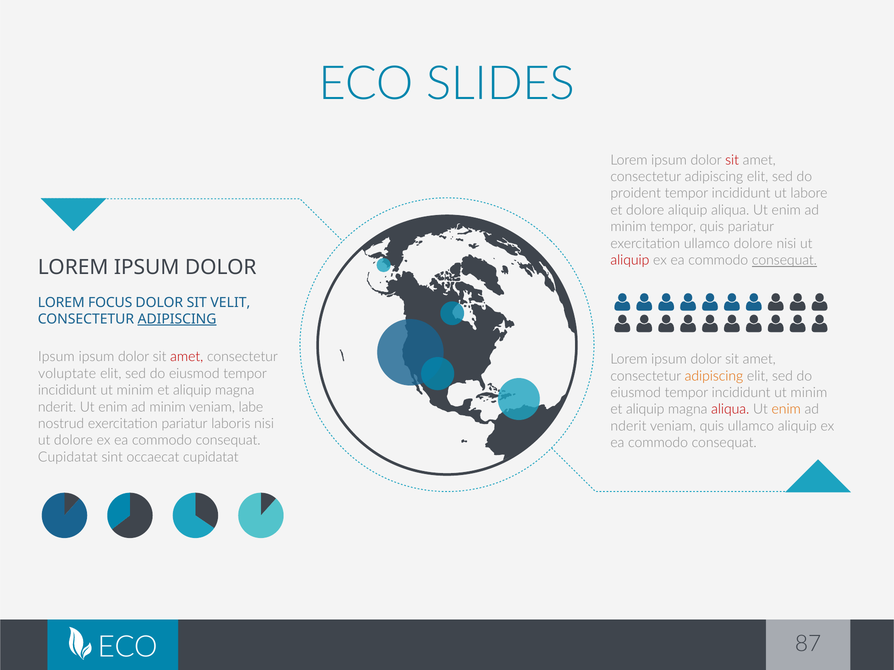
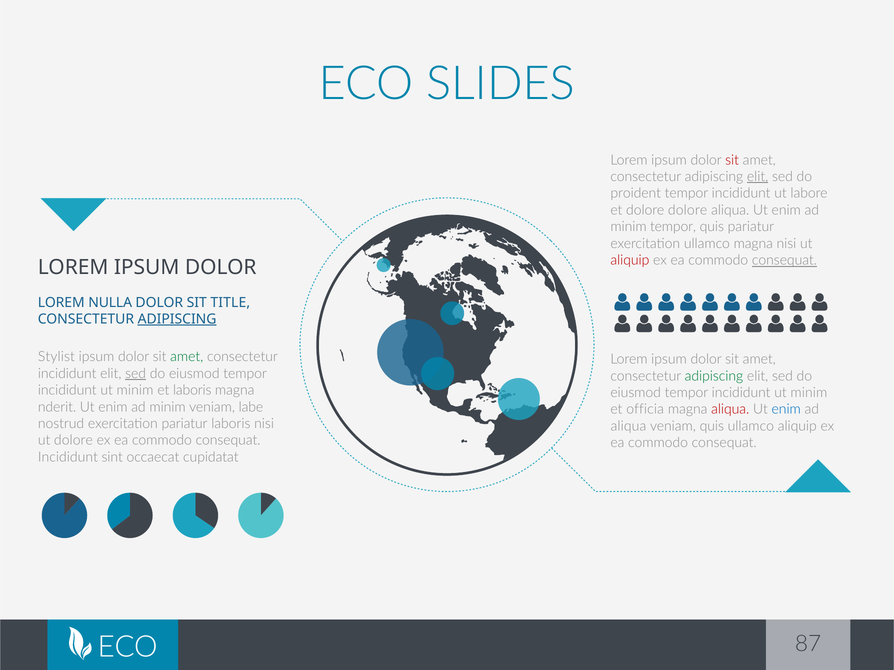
elit underline: none -> present (758, 177)
dolore aliquip: aliquip -> dolore (688, 210)
ullamco dolore: dolore -> magna (753, 244)
FOCUS: FOCUS -> NULLA (110, 303)
VELIT: VELIT -> TITLE (230, 303)
Ipsum: Ipsum -> Stylist (56, 357)
amet colour: red -> green (187, 357)
voluptate: voluptate -> incididunt (67, 374)
sed underline: none -> present (136, 374)
adipiscing colour: orange -> green (714, 376)
aliquip: aliquip -> laboris (192, 390)
aliquip: aliquip -> officia (645, 410)
enim colour: orange -> blue (786, 410)
nderit: nderit -> aliqua (628, 426)
Cupidatat: Cupidatat -> Incididunt (68, 457)
